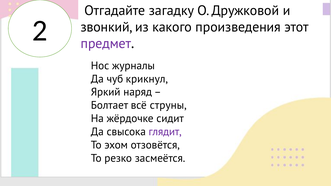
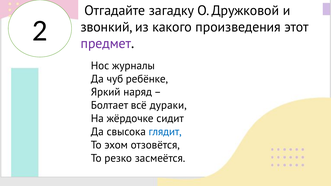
крикнул: крикнул -> ребёнке (147, 79)
струны: струны -> дураки (168, 105)
глядит colour: purple -> blue (165, 132)
